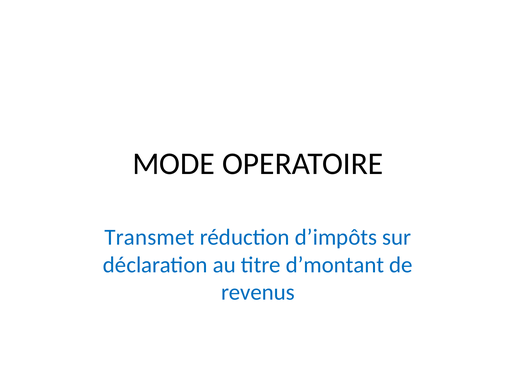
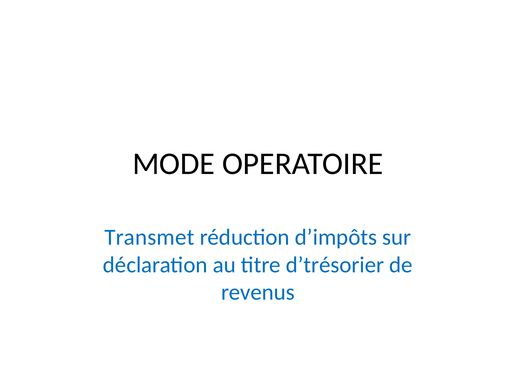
d’montant: d’montant -> d’trésorier (335, 265)
